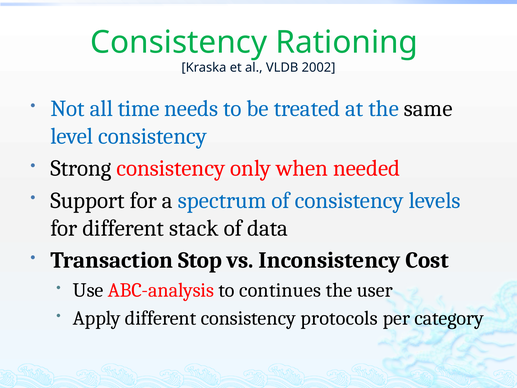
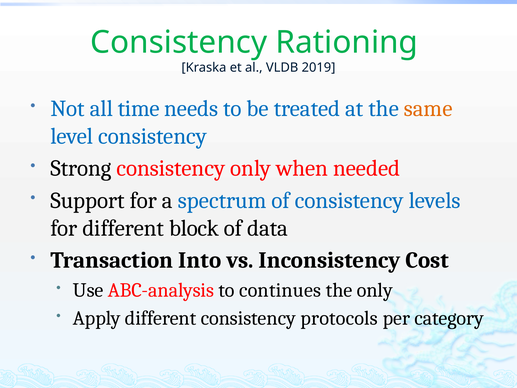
2002: 2002 -> 2019 (319, 68)
same colour: black -> orange (428, 108)
stack: stack -> block (194, 228)
Stop: Stop -> Into (200, 260)
the user: user -> only (375, 290)
